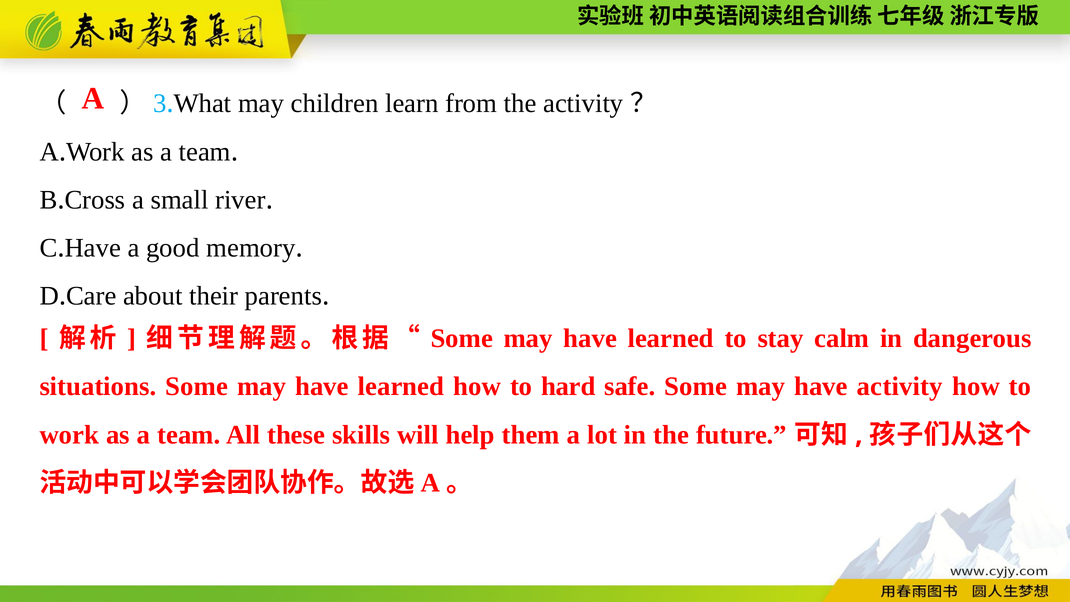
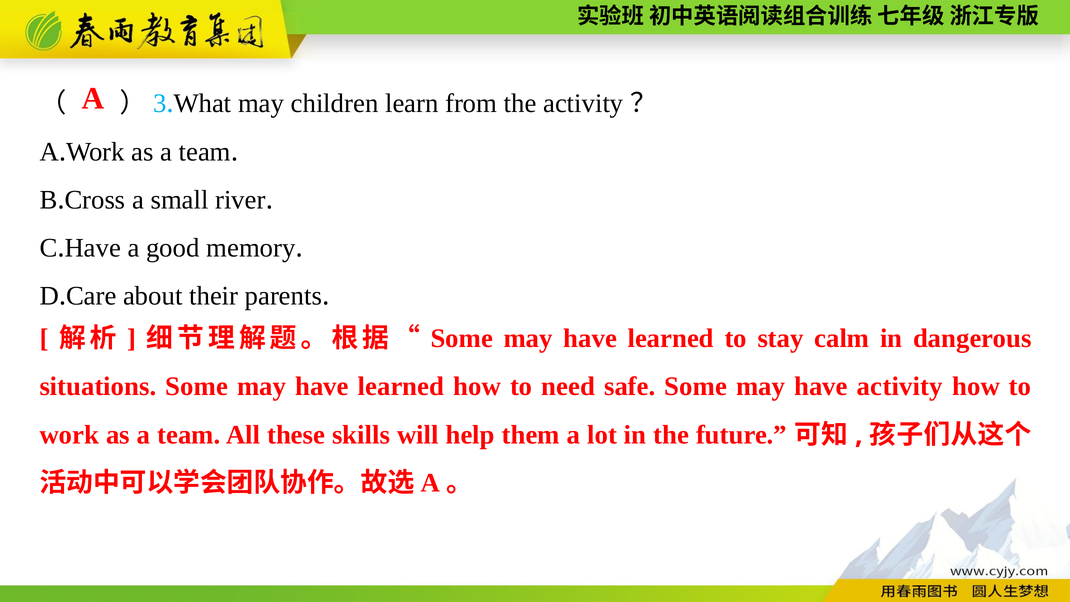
hard: hard -> need (568, 387)
